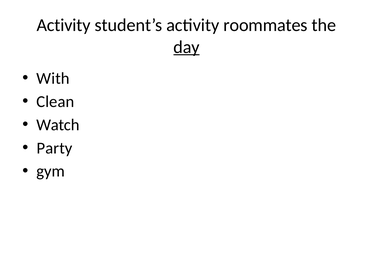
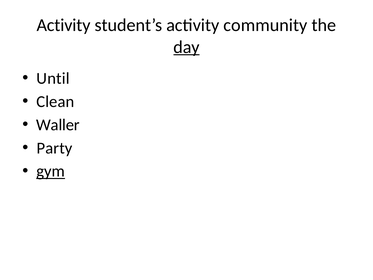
roommates: roommates -> community (265, 25)
With: With -> Until (53, 78)
Watch: Watch -> Waller (58, 125)
gym underline: none -> present (51, 171)
